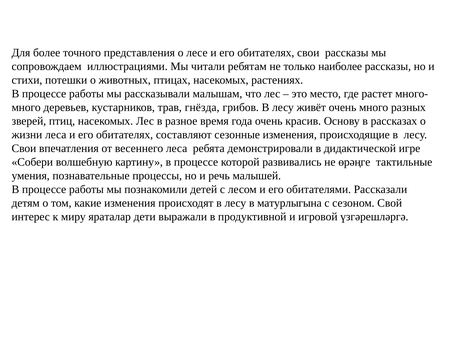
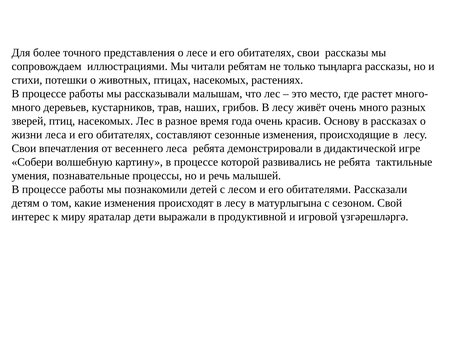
наиболее: наиболее -> тыңларга (340, 66)
гнёзда: гнёзда -> наших (202, 107)
не өрәңге: өрәңге -> ребята (354, 162)
